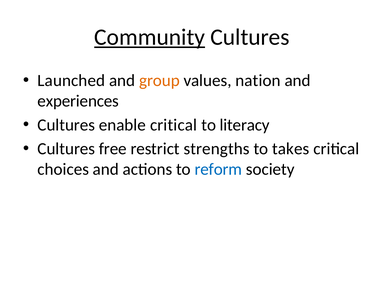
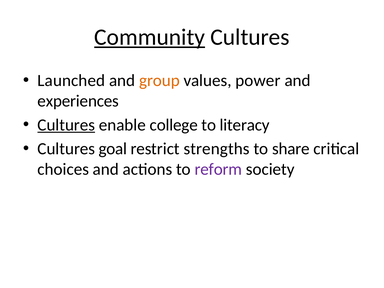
nation: nation -> power (258, 81)
Cultures underline: none -> present (66, 125)
enable critical: critical -> college (174, 125)
free: free -> goal (113, 149)
takes: takes -> share (291, 149)
reform colour: blue -> purple (218, 169)
